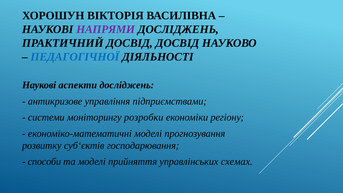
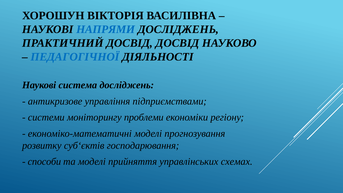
НАПРЯМИ colour: purple -> blue (106, 29)
аспекти: аспекти -> система (78, 85)
розробки: розробки -> проблеми (144, 117)
